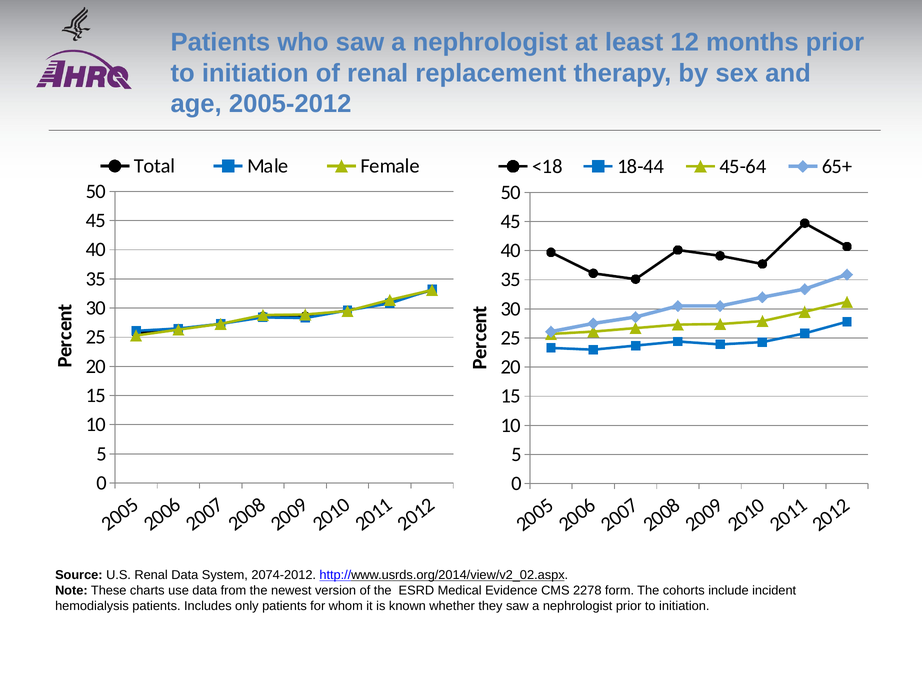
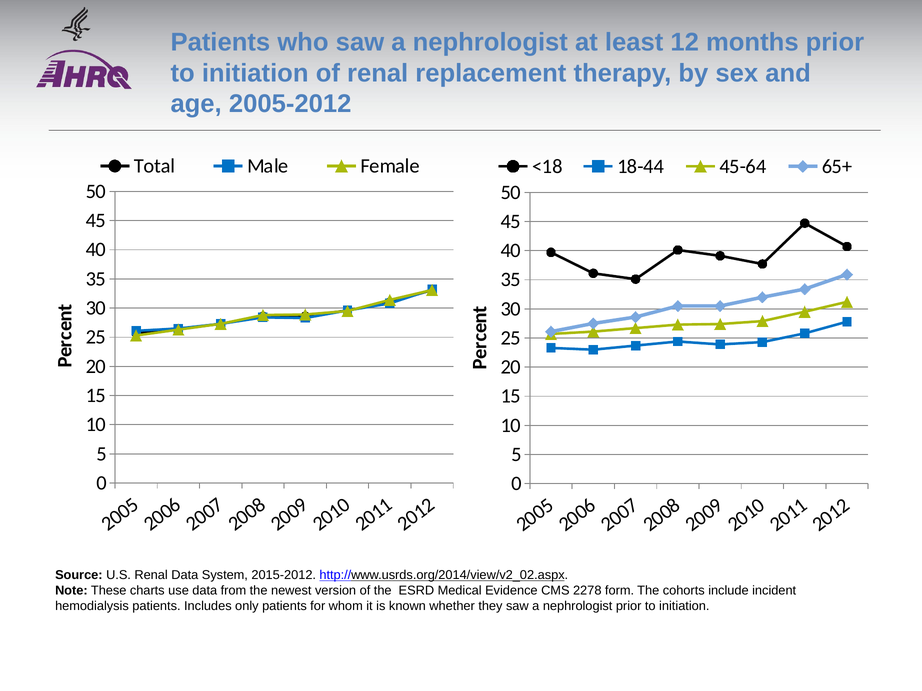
2074-2012: 2074-2012 -> 2015-2012 (284, 576)
